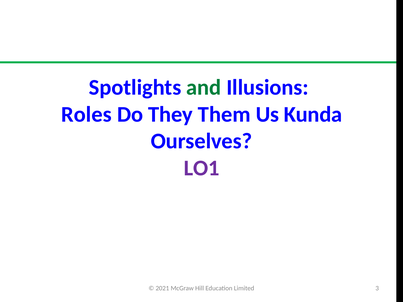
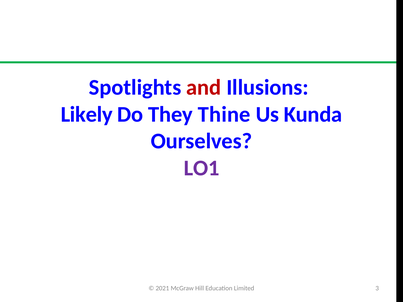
and colour: green -> red (204, 88)
Roles: Roles -> Likely (87, 114)
Them: Them -> Thine (224, 114)
